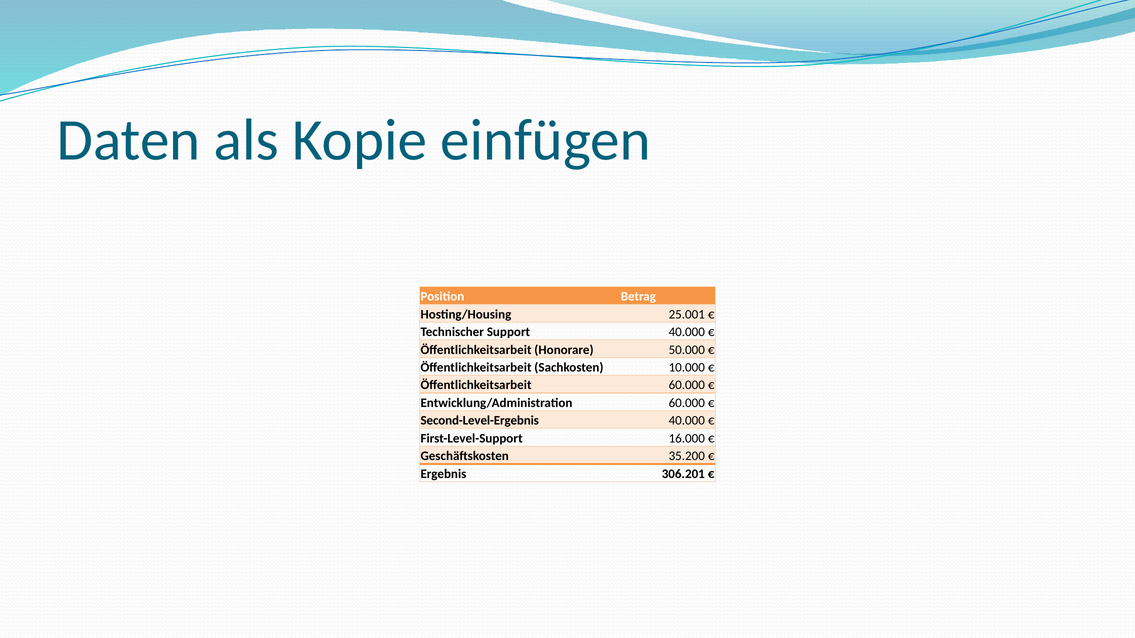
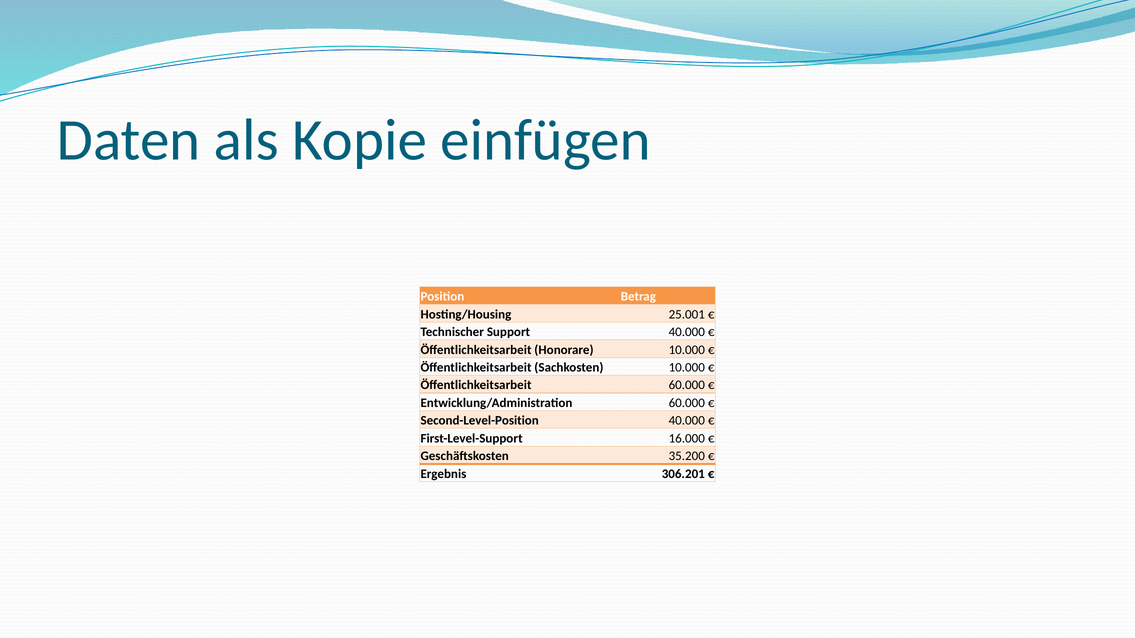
Honorare 50.000: 50.000 -> 10.000 (687, 350)
Second-Level-Ergebnis: Second-Level-Ergebnis -> Second-Level-Position (480, 421)
